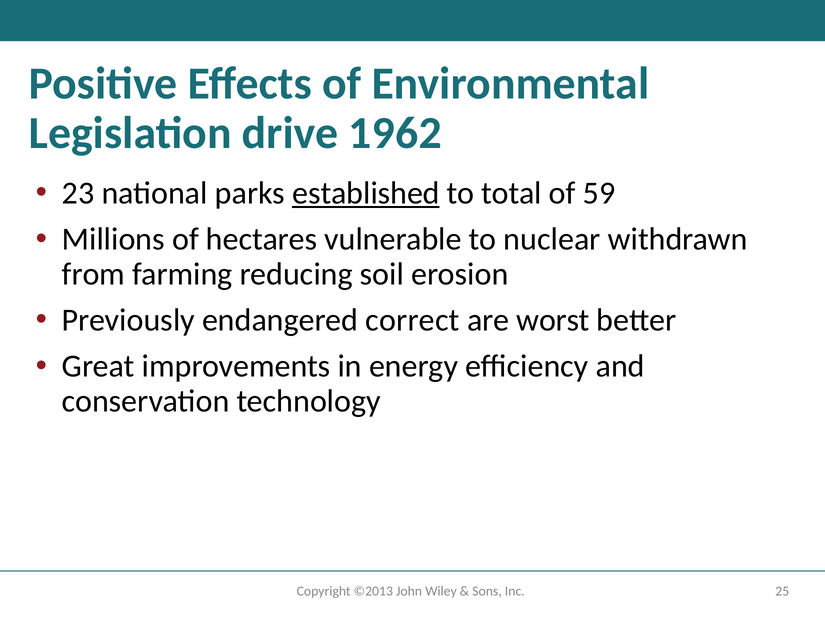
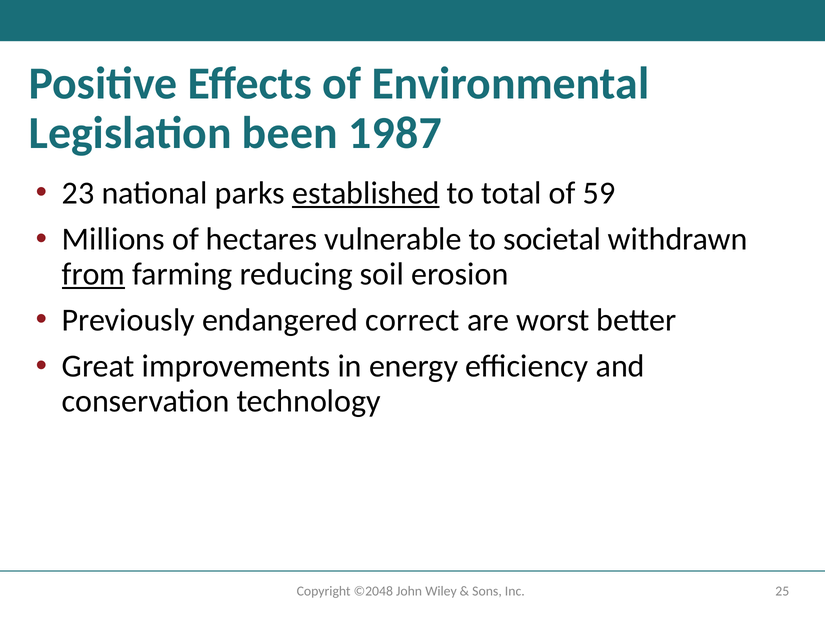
drive: drive -> been (290, 133)
62: 62 -> 87 (419, 133)
nuclear: nuclear -> societal (552, 239)
from underline: none -> present (93, 274)
©2013: ©2013 -> ©2048 (373, 591)
